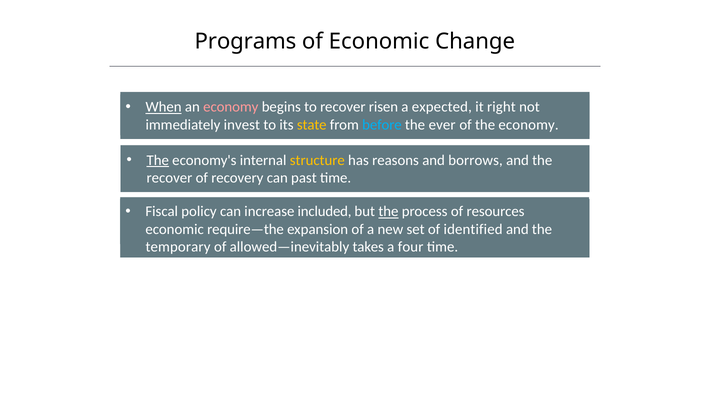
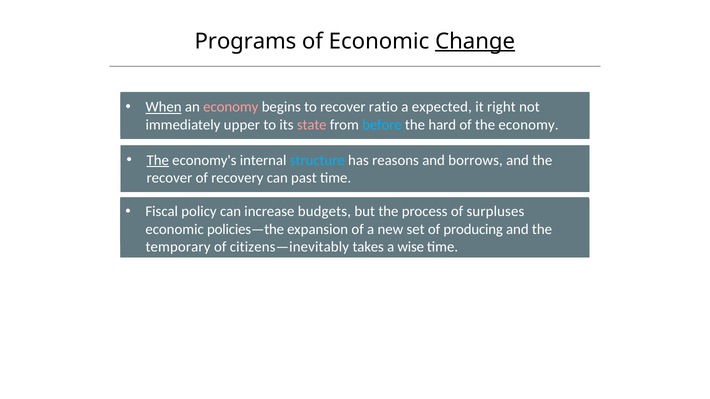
Change underline: none -> present (475, 41)
risen: risen -> ratio (383, 107)
invest: invest -> upper (242, 125)
state colour: yellow -> pink (312, 125)
ever: ever -> hard (442, 125)
structure colour: yellow -> light blue (317, 160)
included: included -> budgets (324, 212)
the underline: present -> none (388, 212)
resources: resources -> surpluses (495, 212)
require—the: require—the -> policies—the (246, 229)
identified: identified -> producing (473, 229)
allowed—inevitably: allowed—inevitably -> citizens—inevitably (289, 247)
four: four -> wise (411, 247)
